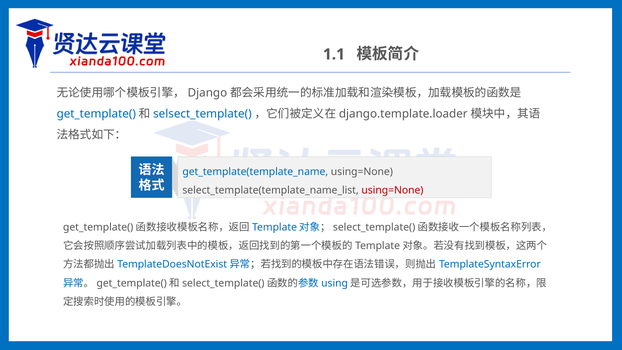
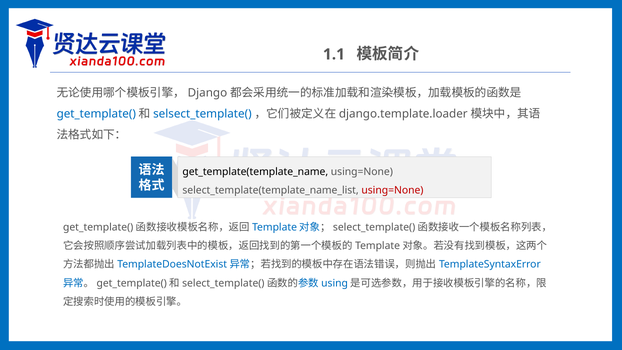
get_template(template_name colour: blue -> black (255, 172)
